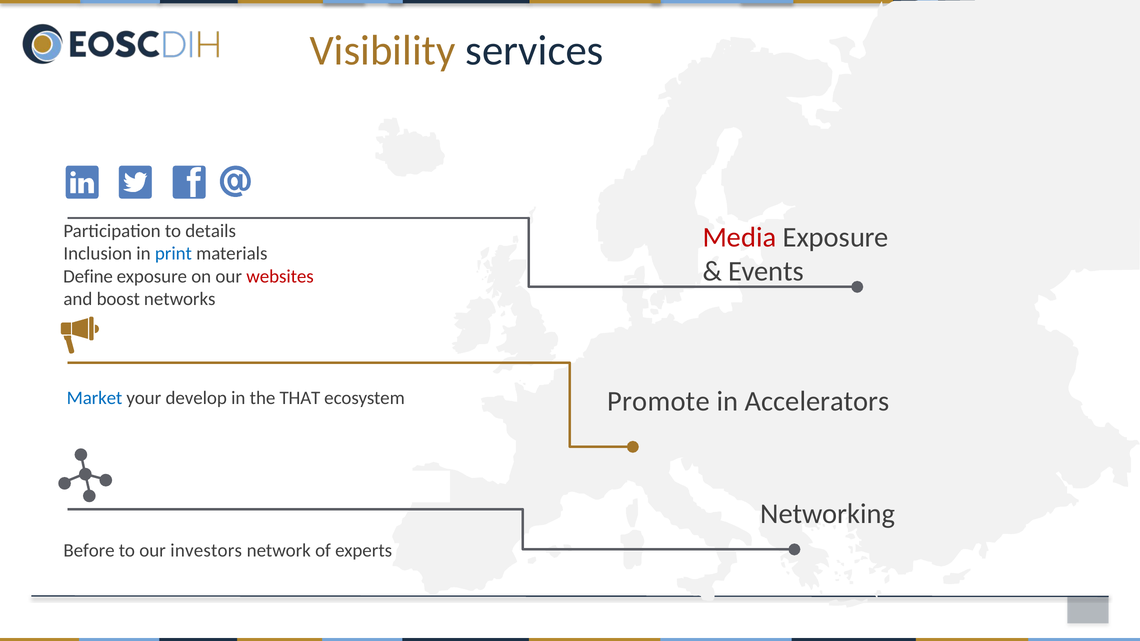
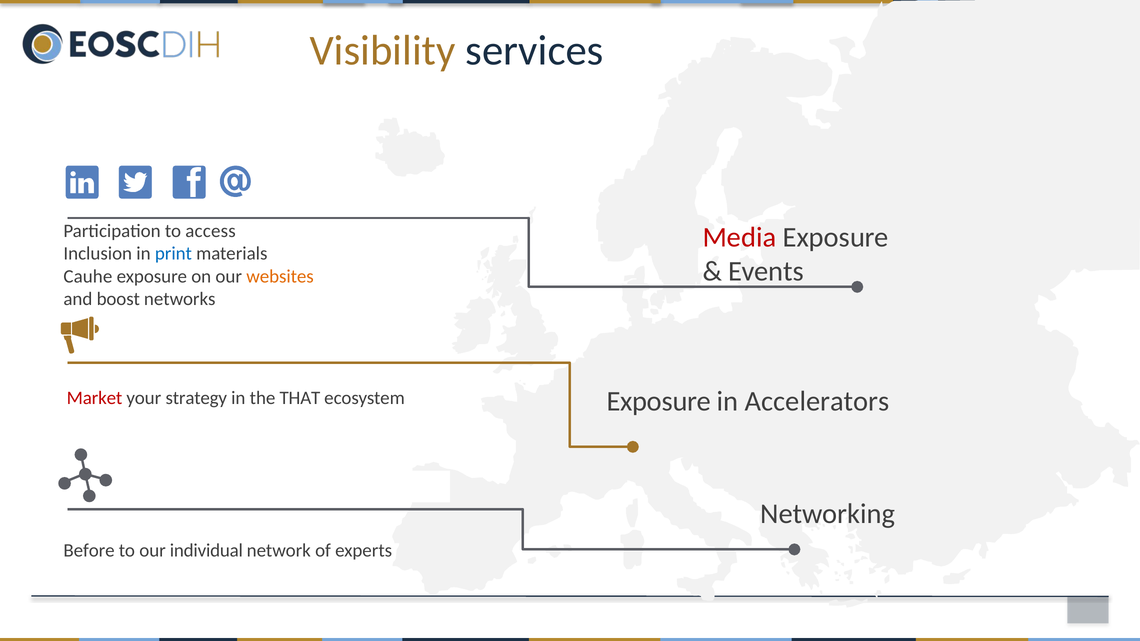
details: details -> access (211, 231)
Define: Define -> Cauhe (88, 276)
websites colour: red -> orange (280, 276)
Promote: Promote -> Exposure (659, 402)
Market colour: blue -> red (95, 398)
develop: develop -> strategy (196, 398)
investors: investors -> individual (206, 551)
